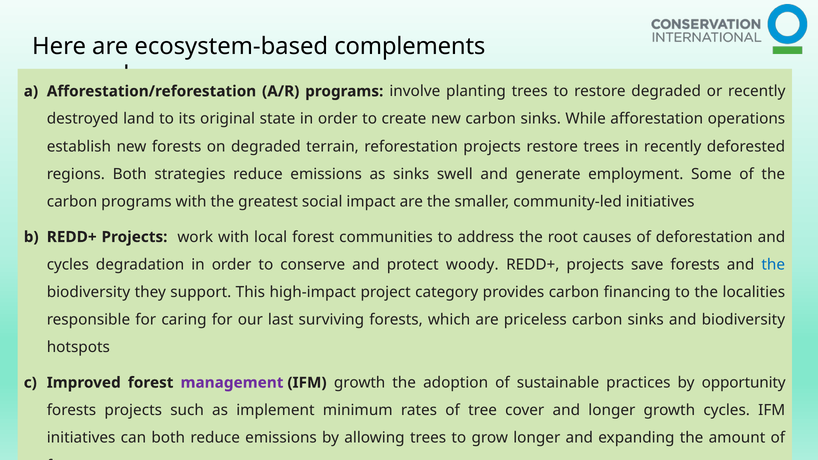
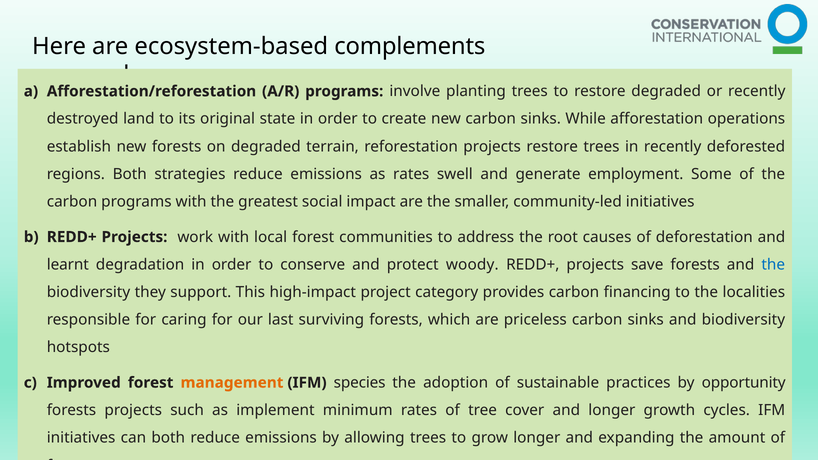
as sinks: sinks -> rates (411, 174)
cycles: cycles -> learnt (68, 265)
management colour: purple -> orange (232, 383)
IFM growth: growth -> species (360, 383)
